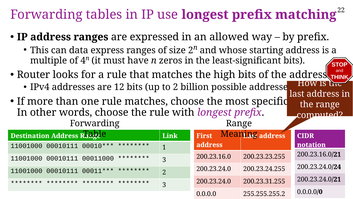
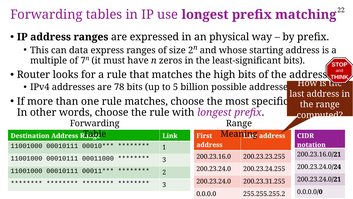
allowed: allowed -> physical (229, 37)
4: 4 -> 7 (83, 60)
12: 12 -> 78 (119, 87)
to 2: 2 -> 5 (175, 87)
